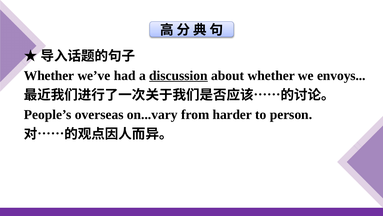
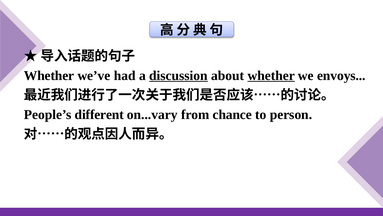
whether underline: none -> present (271, 75)
overseas: overseas -> different (99, 114)
harder: harder -> chance (232, 114)
